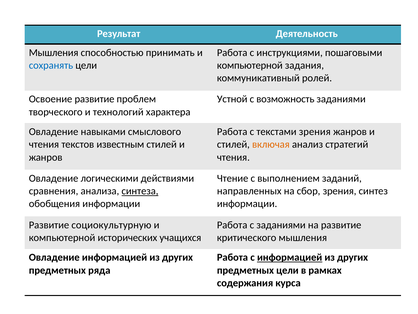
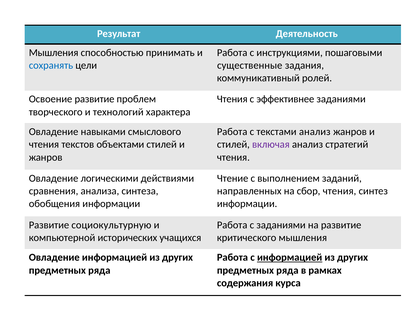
компьютерной: компьютерной -> существенные (250, 65)
Устной: Устной -> Чтения (232, 99)
возможность: возможность -> эффективнее (285, 99)
текстами зрения: зрения -> анализ (315, 132)
известным: известным -> объектами (120, 144)
включая colour: orange -> purple (271, 144)
синтеза underline: present -> none (140, 191)
сбор зрения: зрения -> чтения (339, 191)
цели: цели -> ряда (287, 270)
